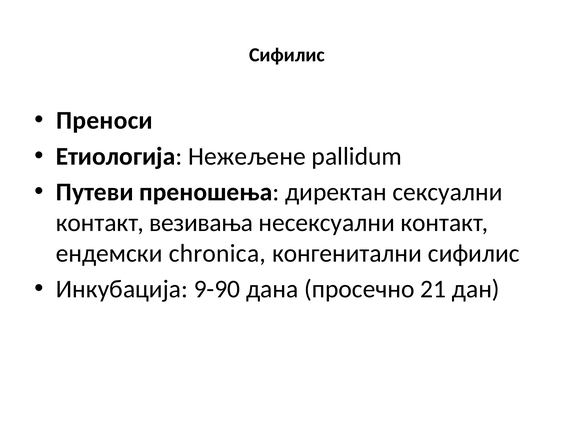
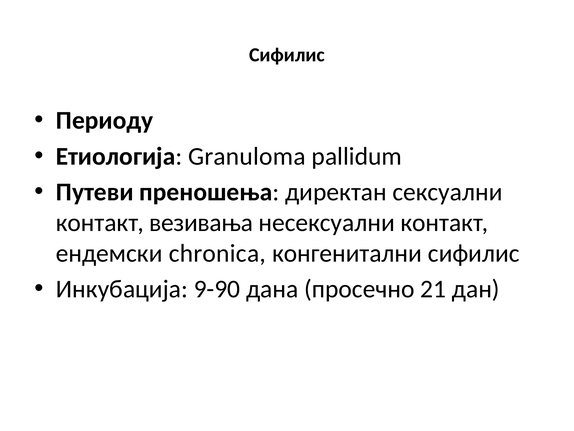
Преноси: Преноси -> Периоду (105, 120)
Нежељене: Нежељене -> Granuloma (247, 156)
